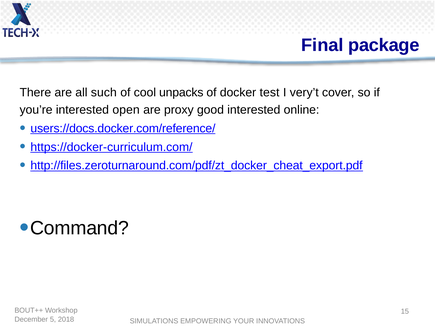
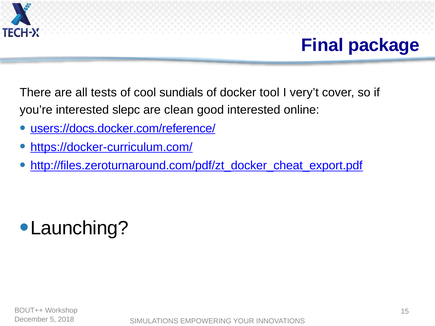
such: such -> tests (104, 92)
unpacks: unpacks -> sundials (181, 92)
test: test -> tool (270, 92)
open: open -> slepc (126, 110)
proxy: proxy -> clean (179, 110)
Command: Command -> Launching (79, 228)
